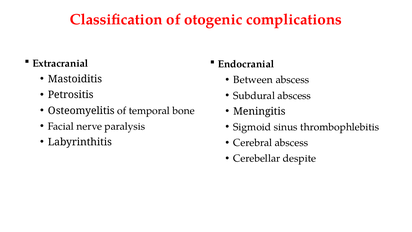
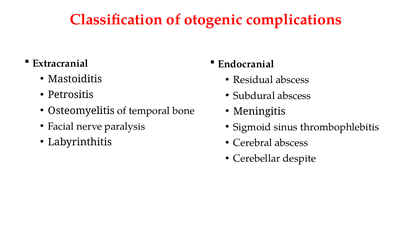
Between: Between -> Residual (253, 80)
